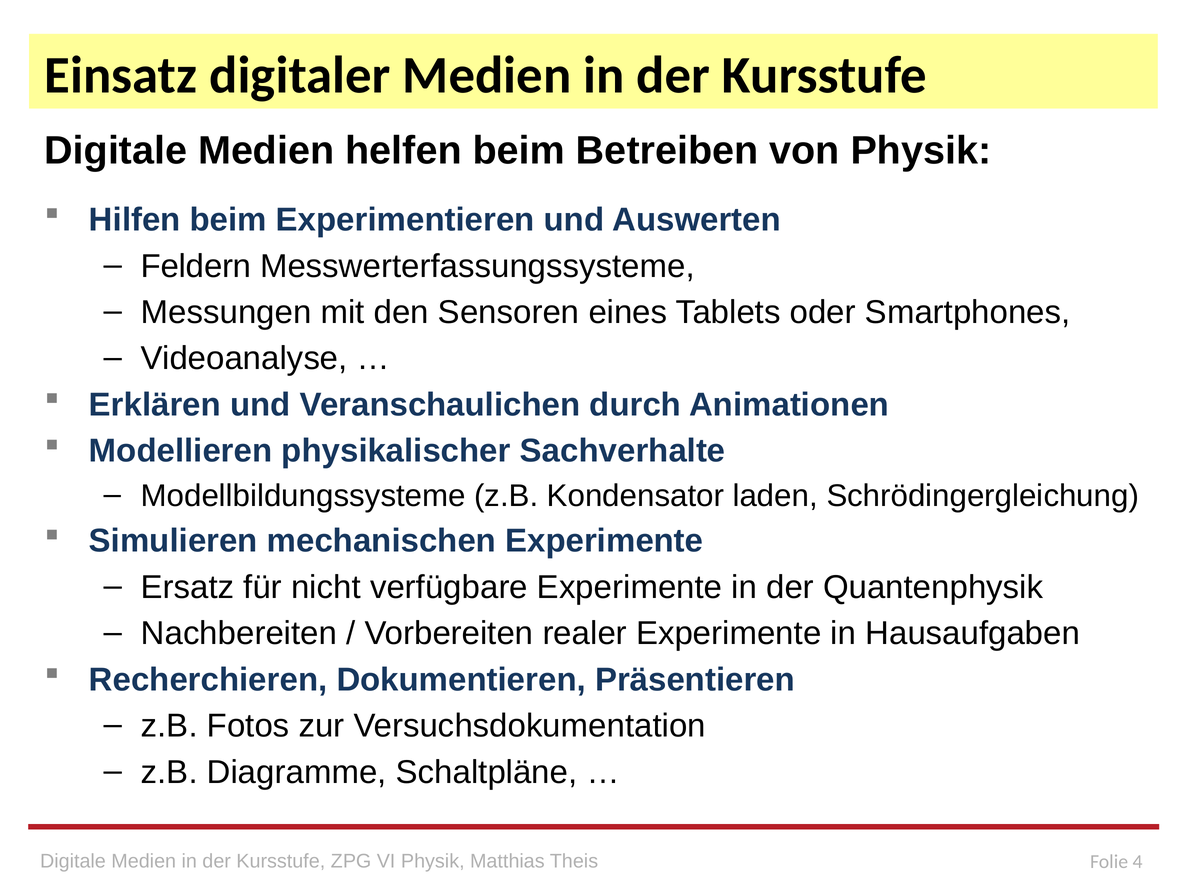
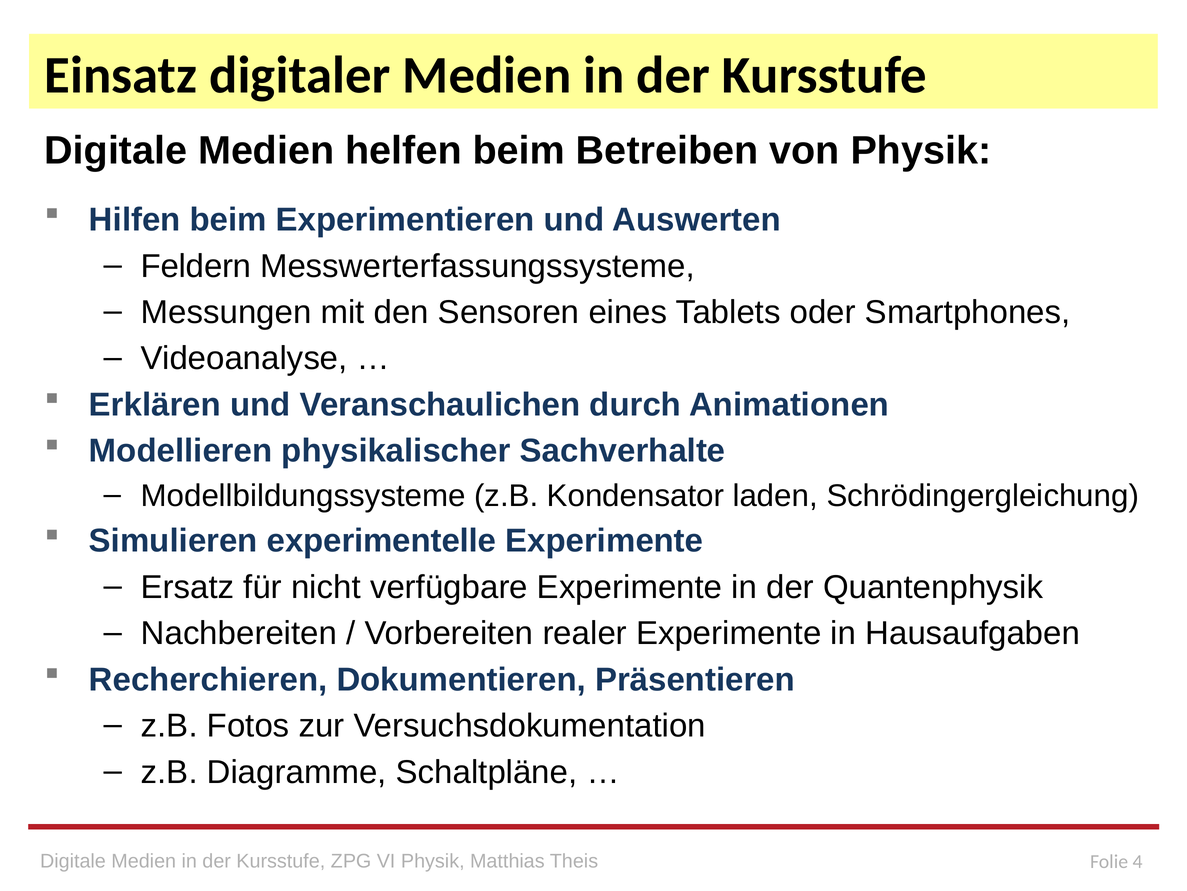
mechanischen: mechanischen -> experimentelle (381, 541)
